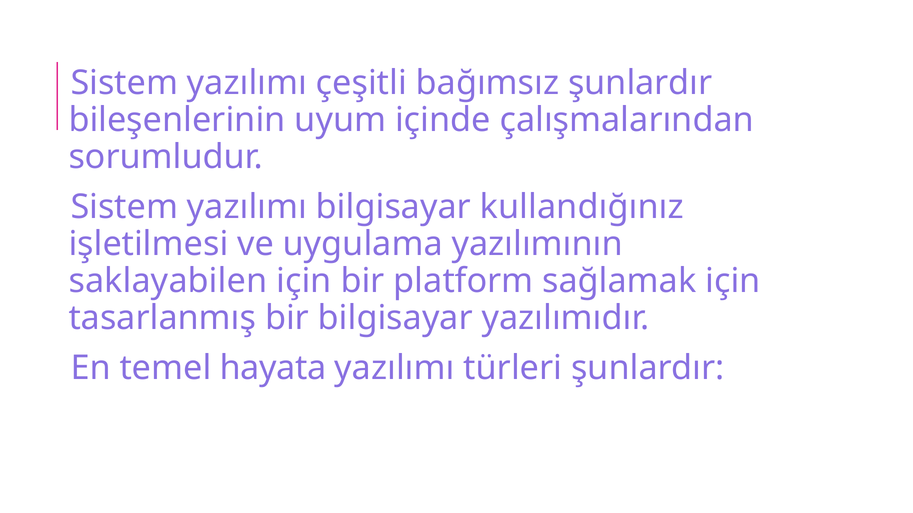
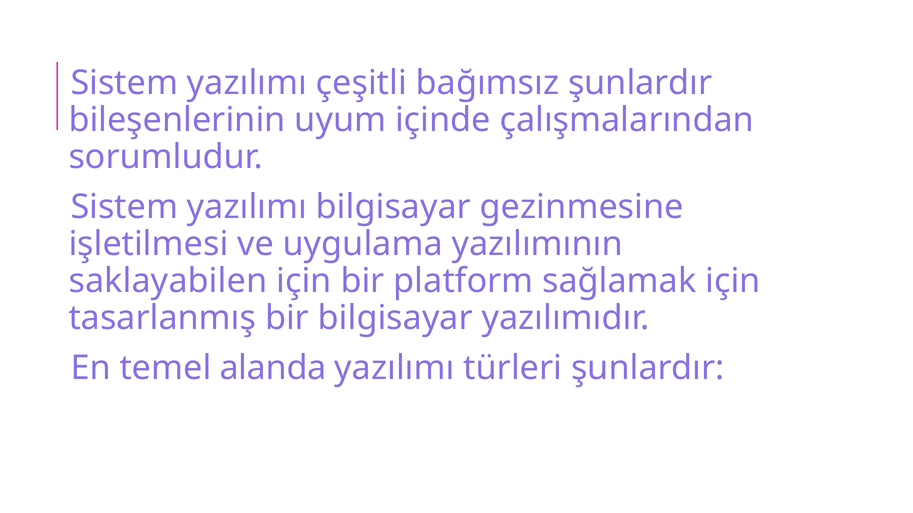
kullandığınız: kullandığınız -> gezinmesine (582, 207)
hayata: hayata -> alanda (273, 369)
